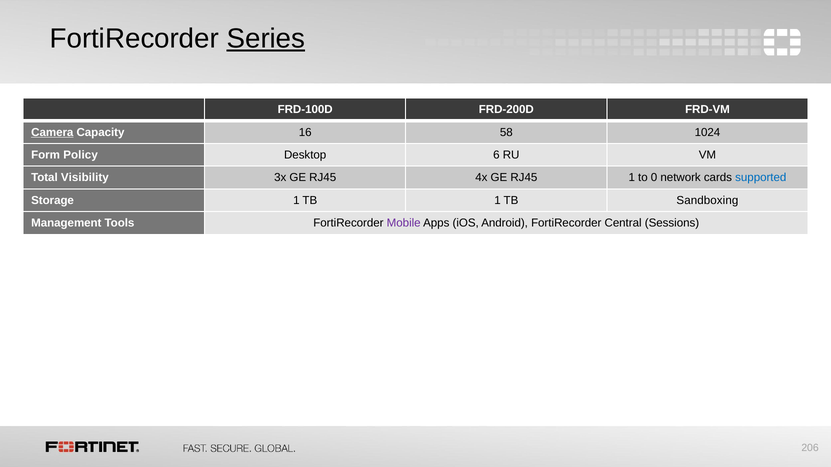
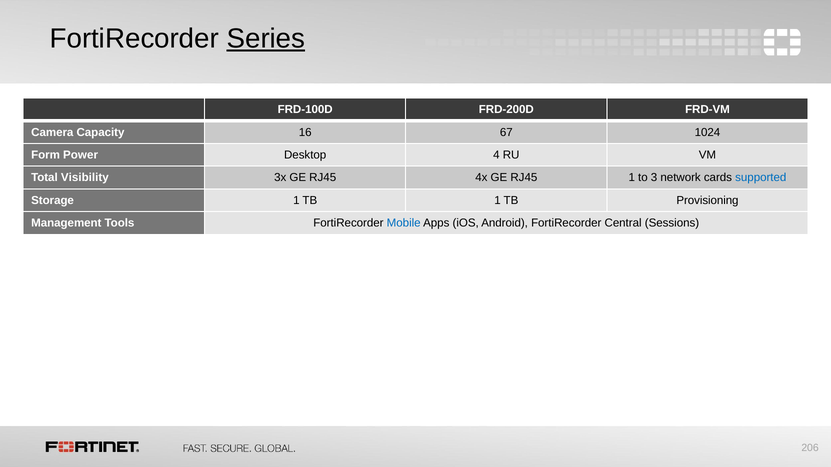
Camera underline: present -> none (52, 132)
58: 58 -> 67 (506, 132)
Policy: Policy -> Power (81, 155)
6: 6 -> 4 (496, 155)
0: 0 -> 3 (654, 178)
Sandboxing: Sandboxing -> Provisioning (707, 201)
Mobile colour: purple -> blue (404, 223)
